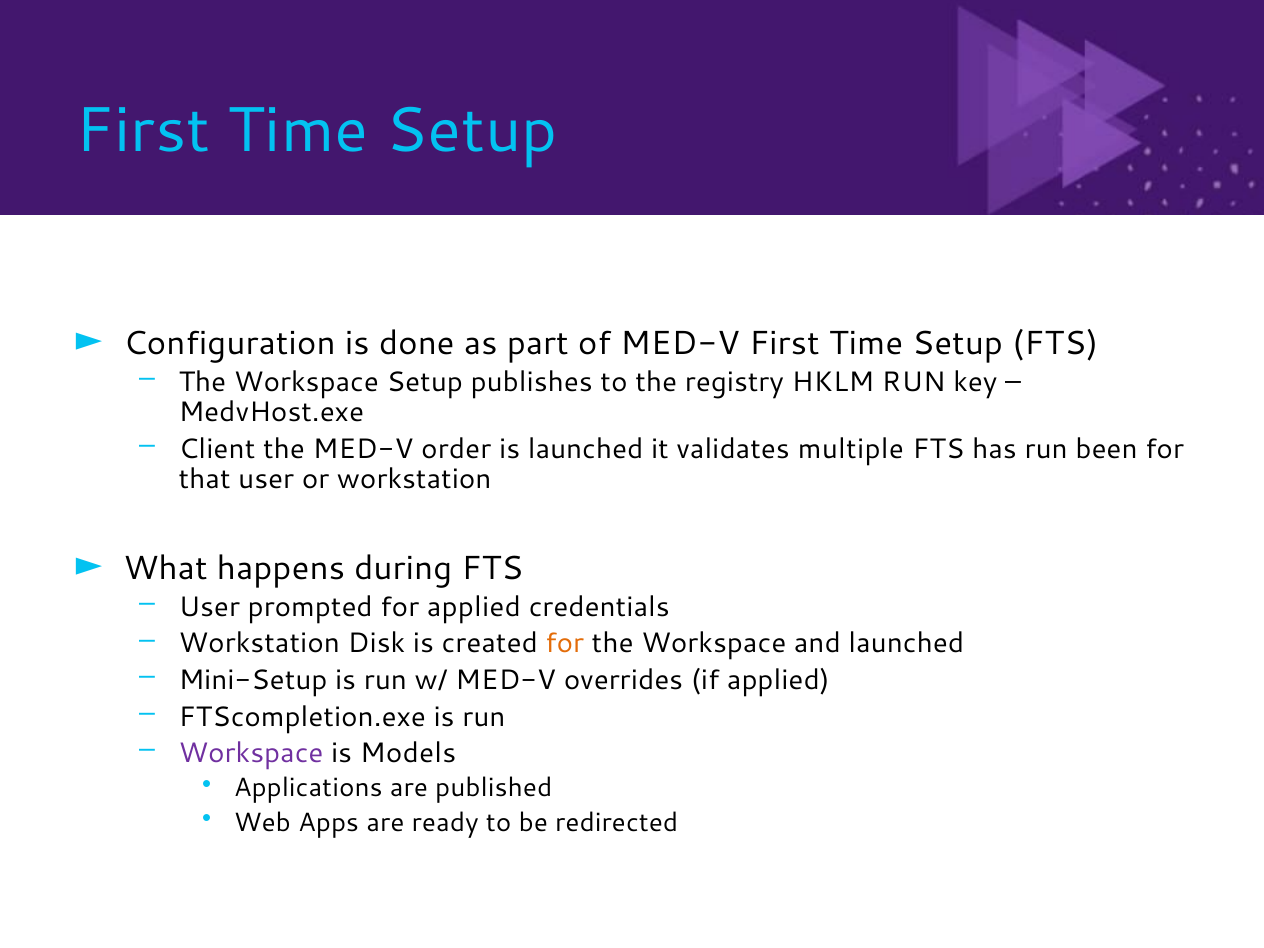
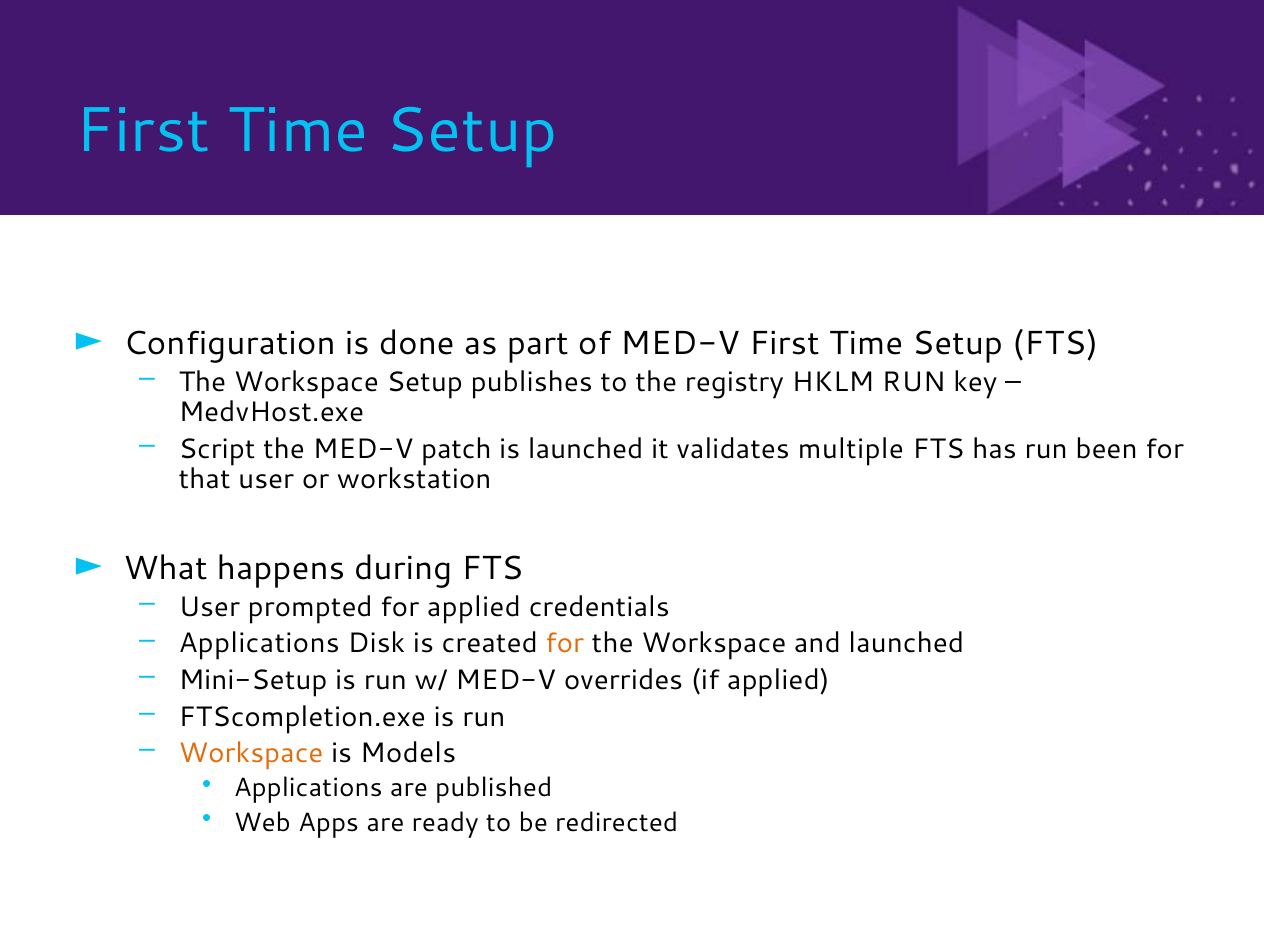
Client: Client -> Script (217, 449)
order: order -> patch (456, 449)
Workstation: Workstation -> Applications (259, 644)
Workspace colour: purple -> orange (251, 753)
